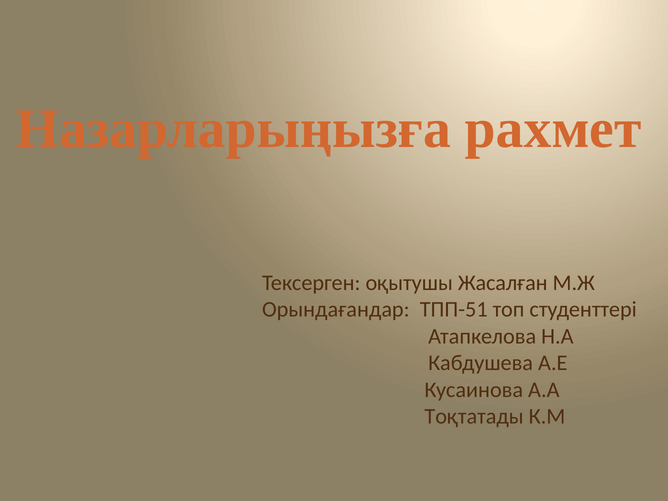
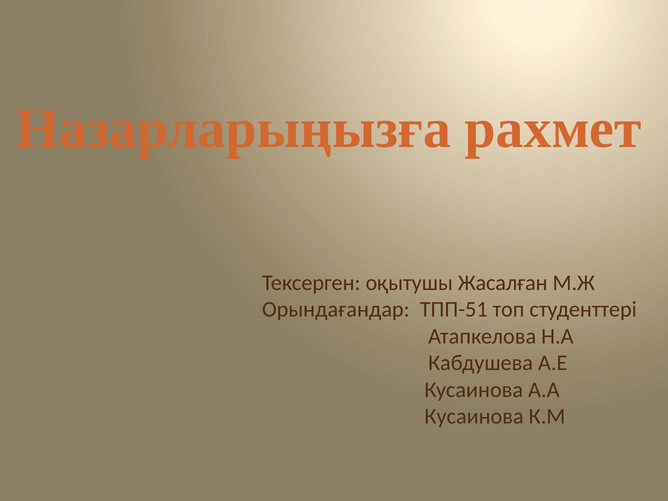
Тоқтатады: Тоқтатады -> Кусаинова (474, 417)
